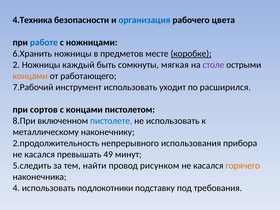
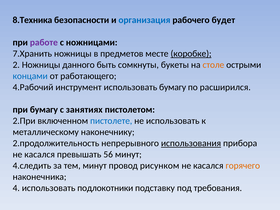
4.Техника: 4.Техника -> 8.Техника (32, 20)
цвета: цвета -> будет (223, 20)
работе colour: blue -> purple (44, 42)
6.Хранить: 6.Хранить -> 7.Хранить (32, 54)
каждый: каждый -> данного (78, 65)
мягкая: мягкая -> букеты (175, 65)
столе colour: purple -> orange (213, 65)
концами colour: orange -> blue (30, 76)
7.Рабочий: 7.Рабочий -> 4.Рабочий (33, 87)
использовать уходит: уходит -> бумагу (173, 87)
при сортов: сортов -> бумагу (44, 110)
с концами: концами -> занятиях (84, 110)
8.При: 8.При -> 2.При (24, 121)
использования underline: none -> present (191, 143)
49: 49 -> 56 (108, 154)
5.следить: 5.следить -> 4.следить (32, 166)
тем найти: найти -> минут (95, 166)
